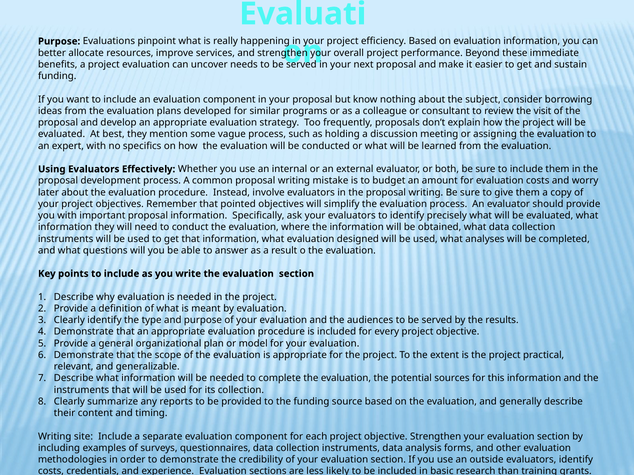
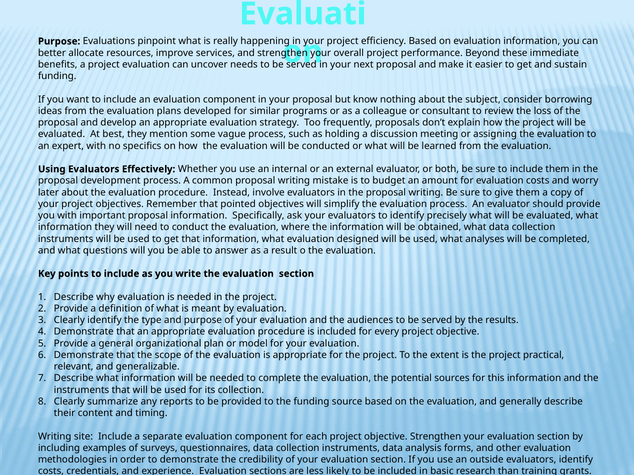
visit: visit -> loss (543, 111)
